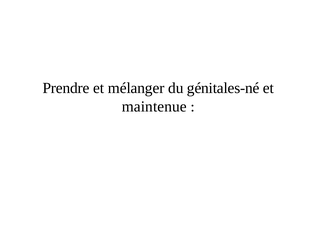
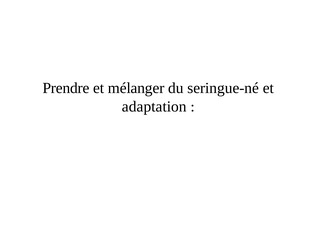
génitales-né: génitales-né -> seringue-né (223, 88)
maintenue: maintenue -> adaptation (154, 107)
